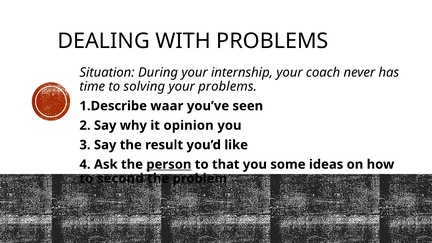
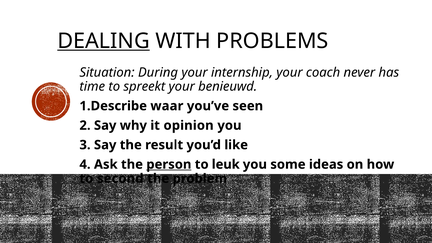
DEALING underline: none -> present (104, 41)
solving: solving -> spreekt (144, 86)
your problems: problems -> benieuwd (228, 86)
that: that -> leuk (226, 164)
